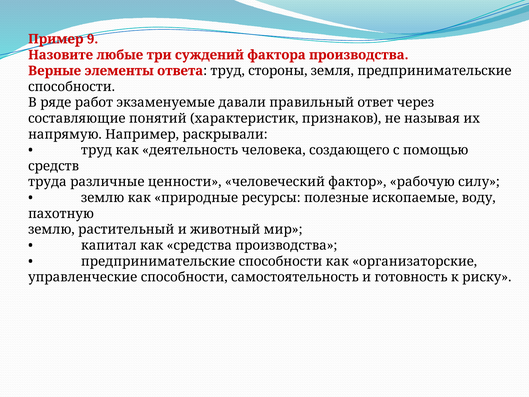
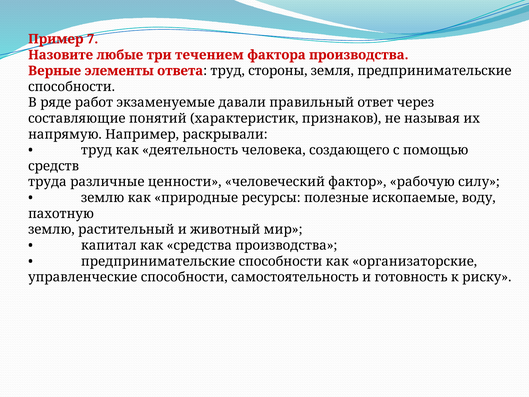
9: 9 -> 7 (93, 39)
суждений: суждений -> течением (209, 55)
